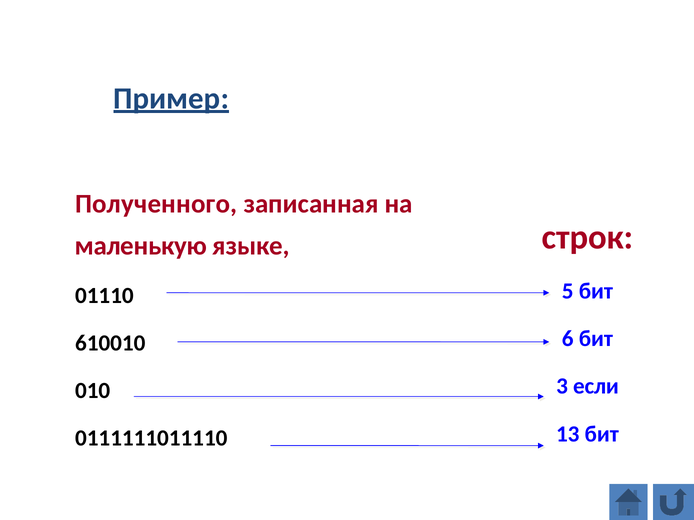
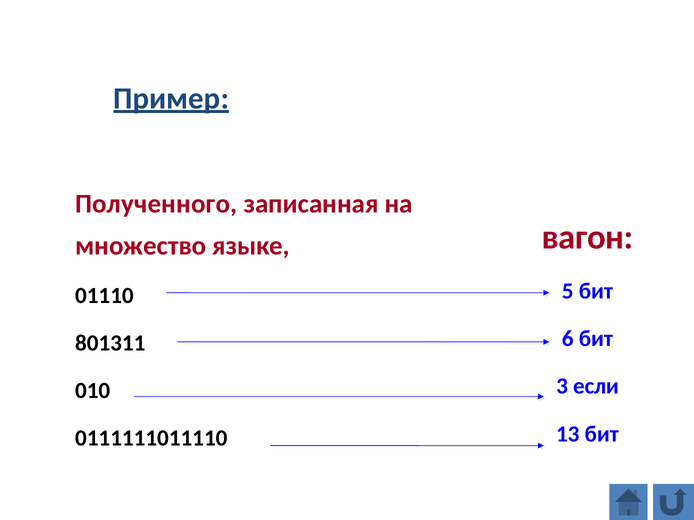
строк: строк -> вагон (588, 238)
маленькую: маленькую -> множество (141, 246)
610010: 610010 -> 801311 (110, 343)
